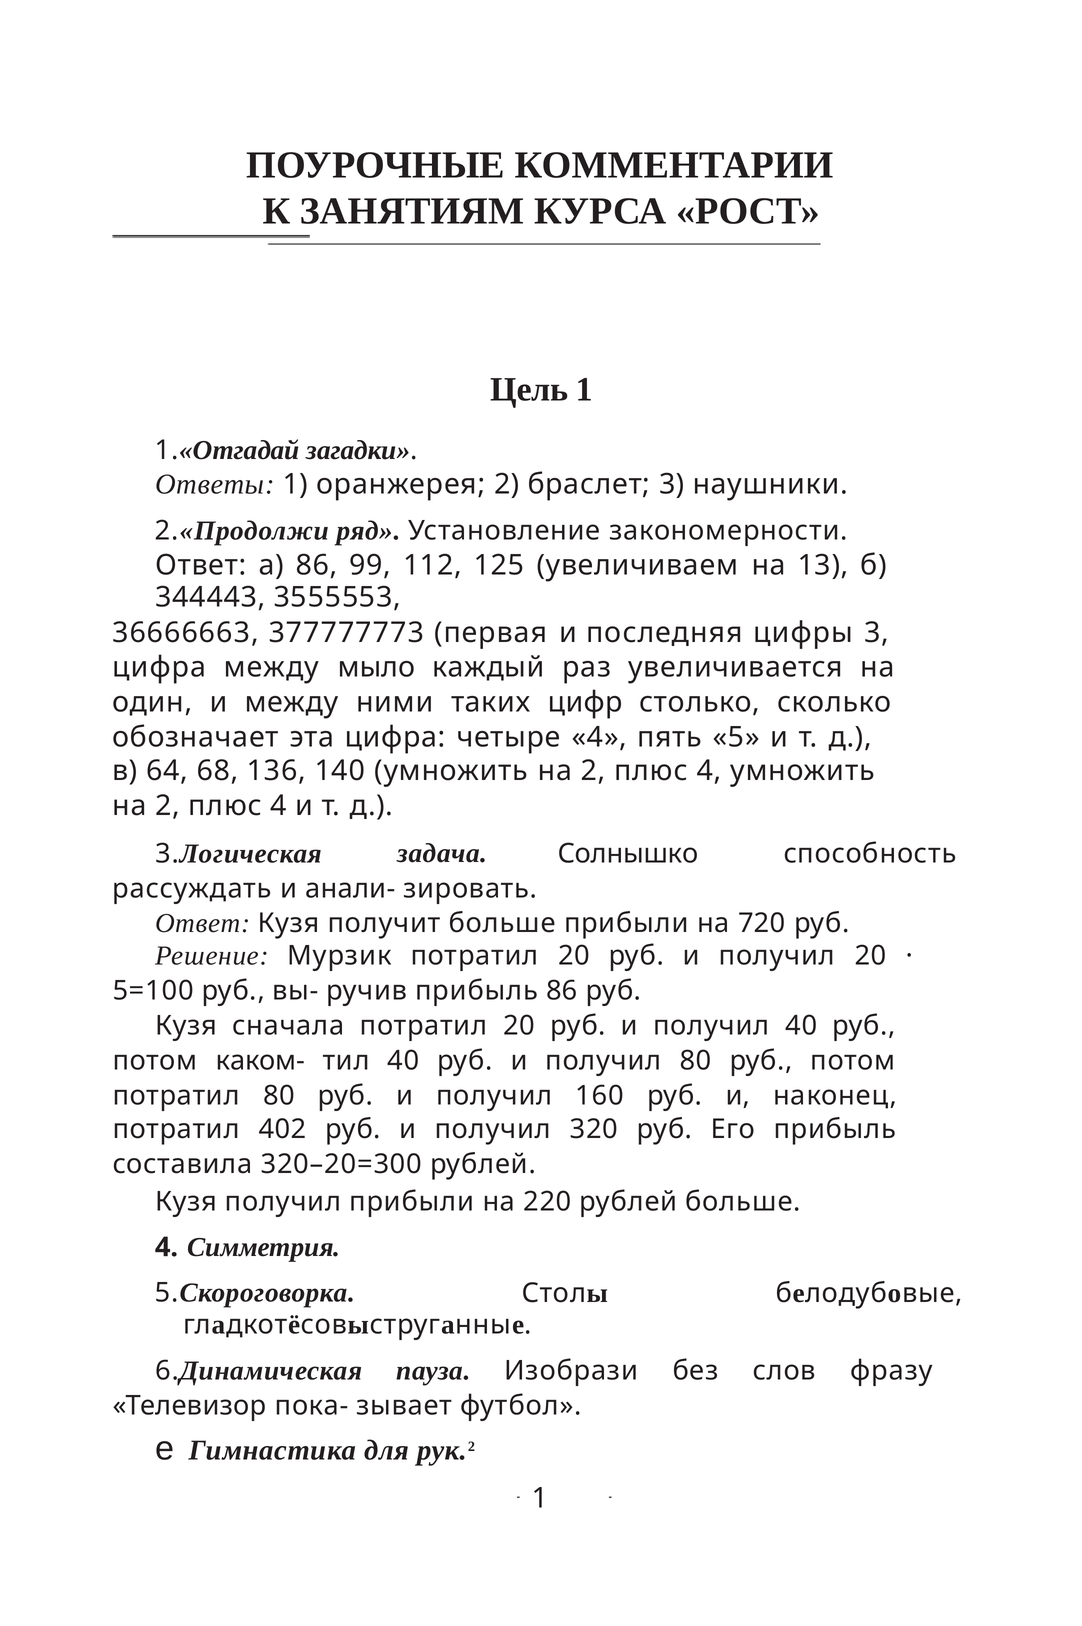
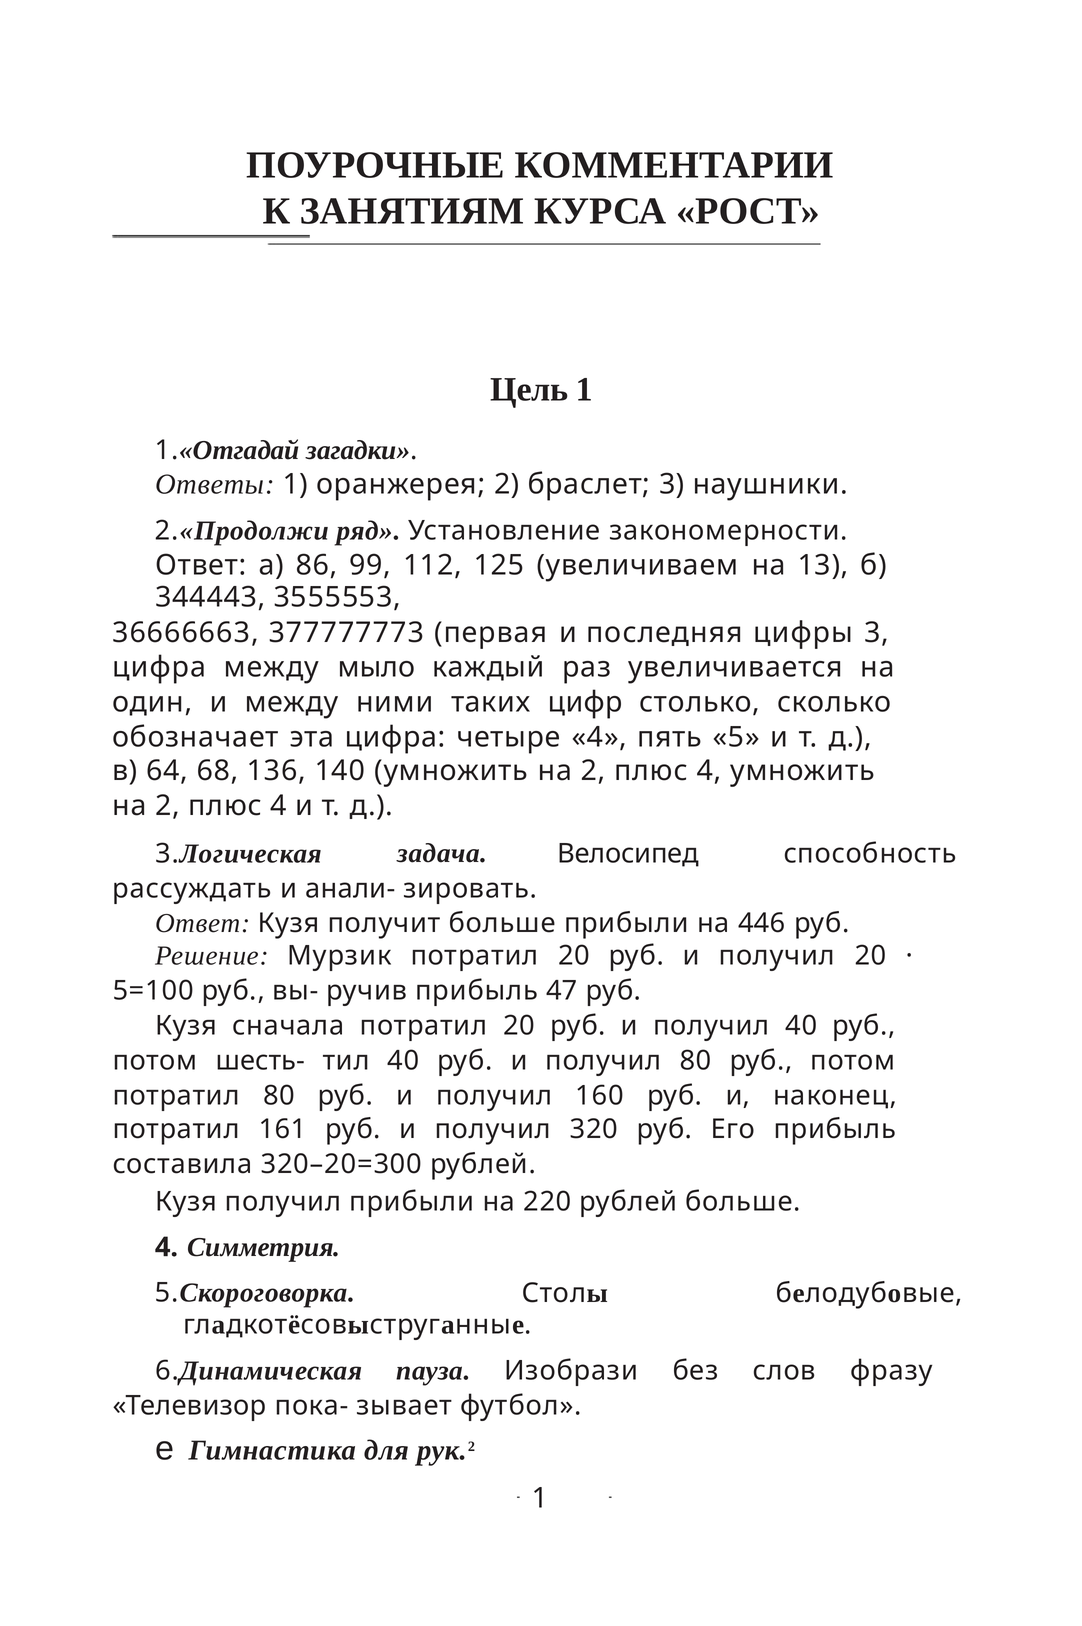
Солнышко: Солнышко -> Велосипед (628, 854)
720: 720 -> 446 (762, 923)
прибыль 86: 86 -> 47 (562, 991)
каком-: каком- -> шесть- (260, 1061)
402: 402 -> 161 (283, 1129)
